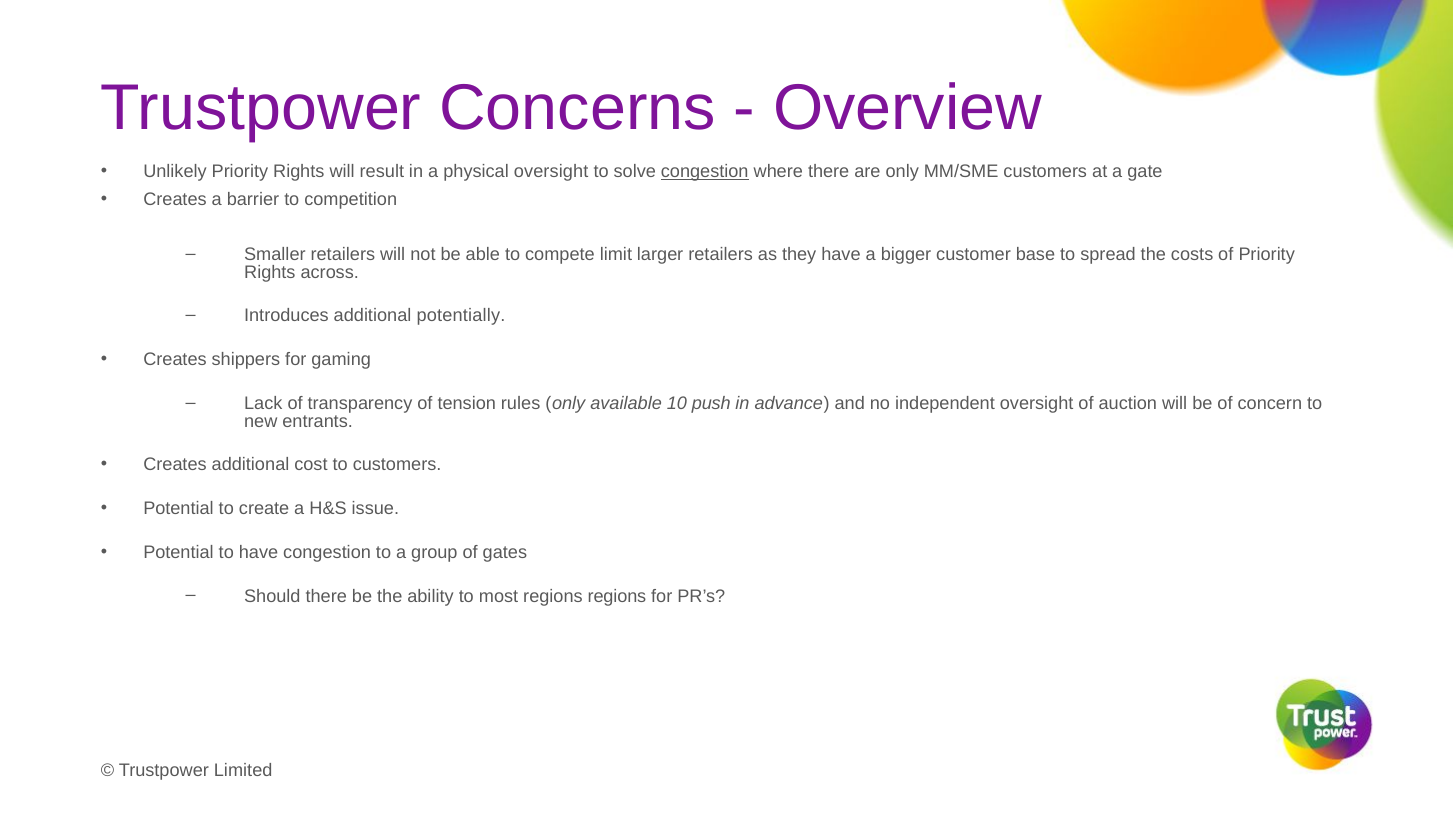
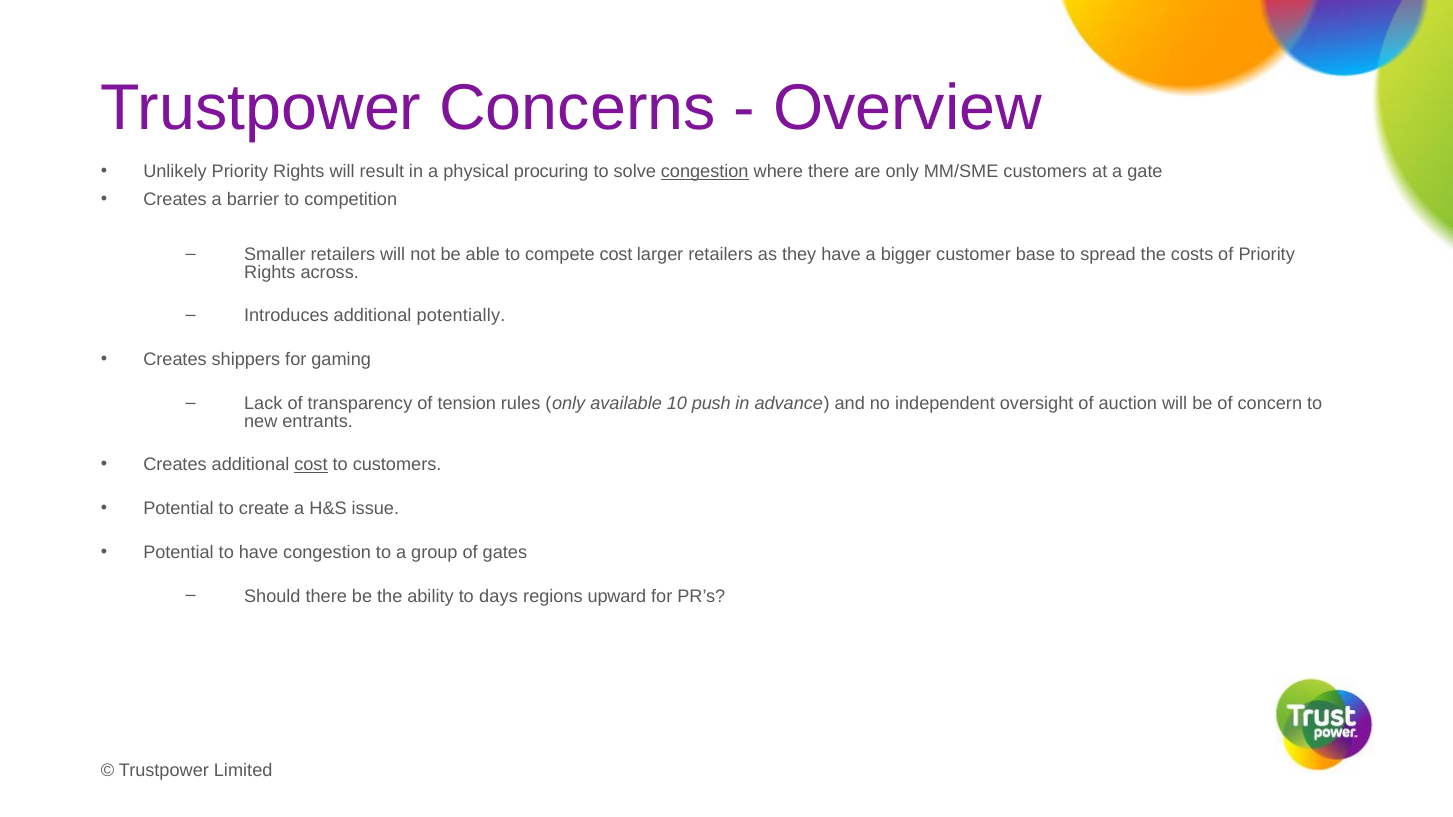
physical oversight: oversight -> procuring (551, 172)
compete limit: limit -> cost (616, 255)
cost underline: none -> present (311, 465)
most: most -> days (498, 596)
regions regions: regions -> upward (617, 596)
